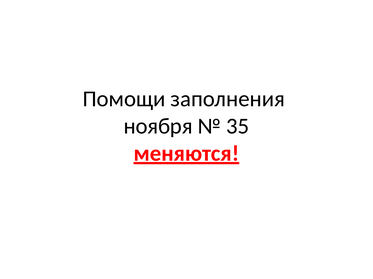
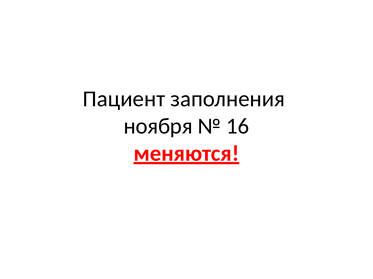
Помощи: Помощи -> Пациент (124, 99)
35: 35 -> 16 (238, 126)
